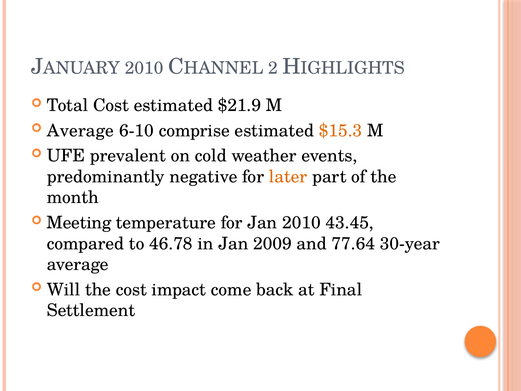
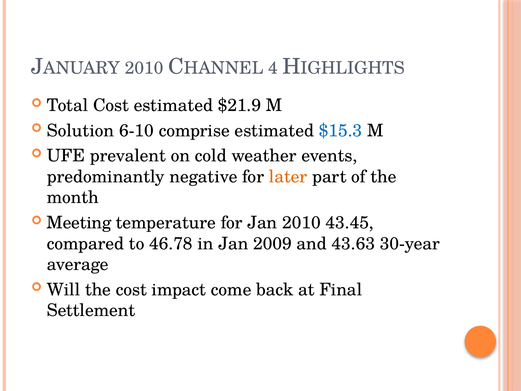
2: 2 -> 4 (273, 68)
Average: Average -> Solution (81, 131)
$15.3 colour: orange -> blue (341, 131)
77.64: 77.64 -> 43.63 (353, 243)
